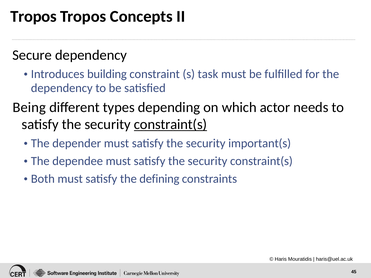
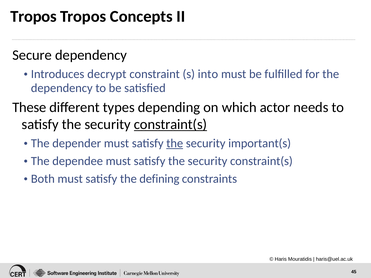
building: building -> decrypt (107, 74)
task: task -> into (208, 74)
Being: Being -> These (29, 108)
the underline: none -> present (175, 143)
